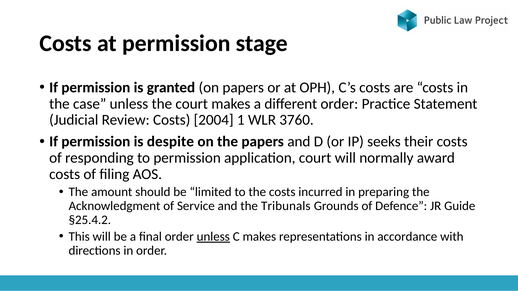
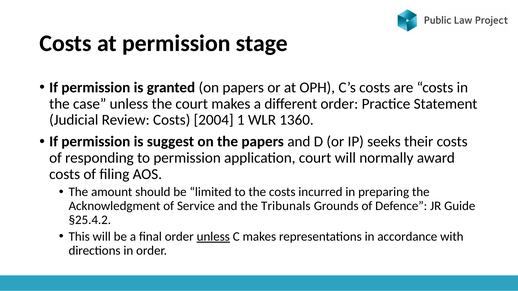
3760: 3760 -> 1360 (297, 120)
despite: despite -> suggest (170, 142)
